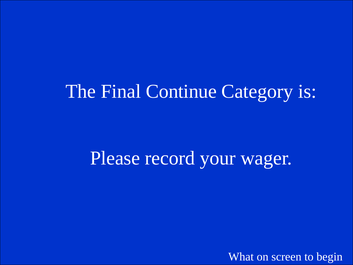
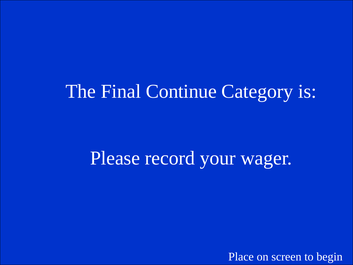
What: What -> Place (241, 257)
